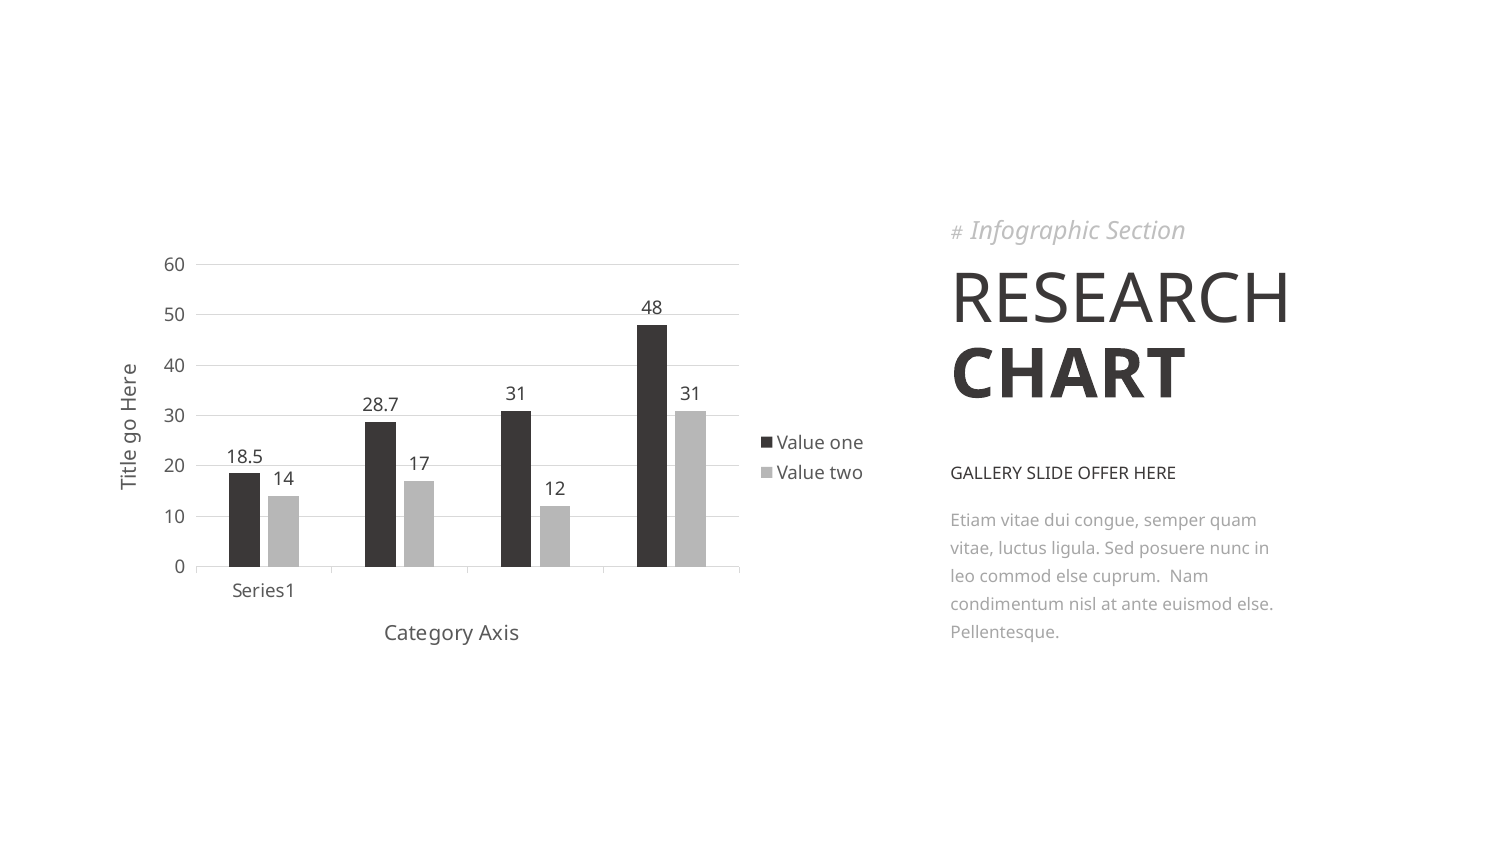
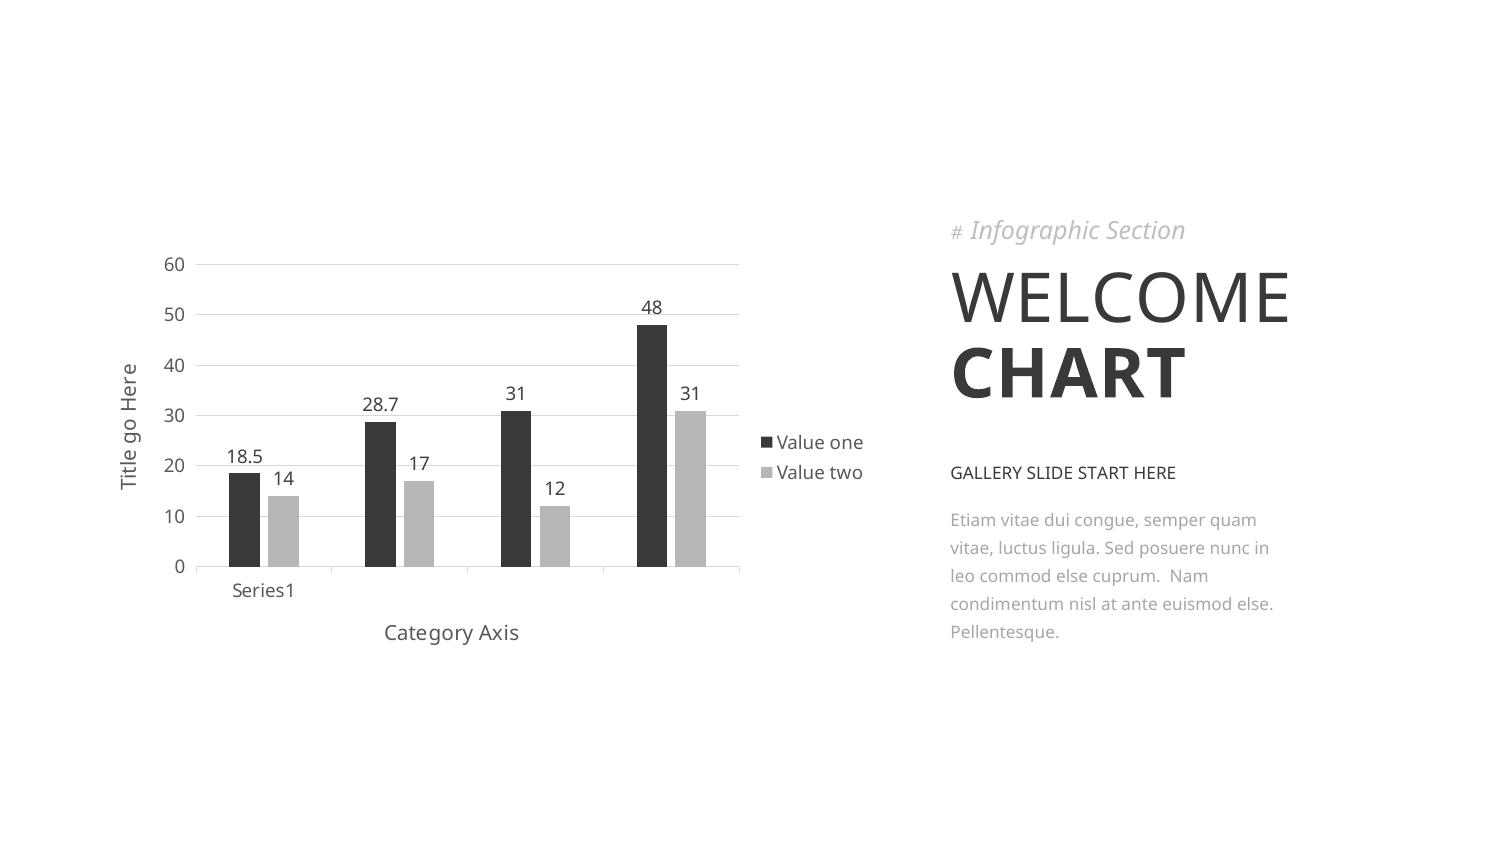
RESEARCH: RESEARCH -> WELCOME (1121, 300)
OFFER: OFFER -> START (1103, 474)
